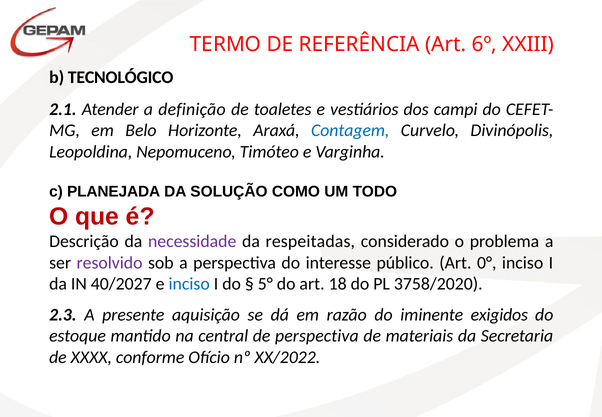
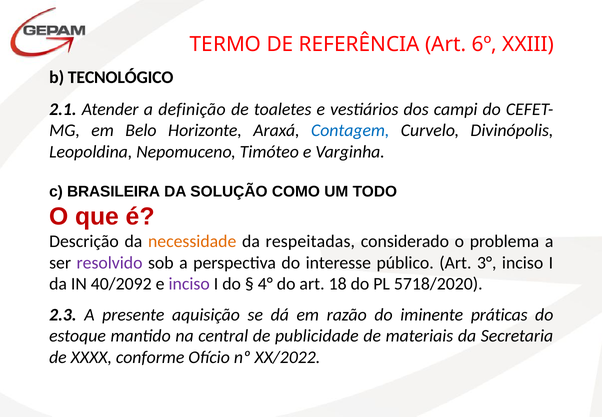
PLANEJADA: PLANEJADA -> BRASILEIRA (114, 192)
necessidade colour: purple -> orange (192, 241)
0°: 0° -> 3° (487, 263)
40/2027: 40/2027 -> 40/2092 (121, 284)
inciso colour: blue -> purple (189, 284)
5°: 5° -> 4° (265, 284)
3758/2020: 3758/2020 -> 5718/2020 (438, 284)
exigidos: exigidos -> práticas (499, 314)
de perspectiva: perspectiva -> publicidade (317, 336)
